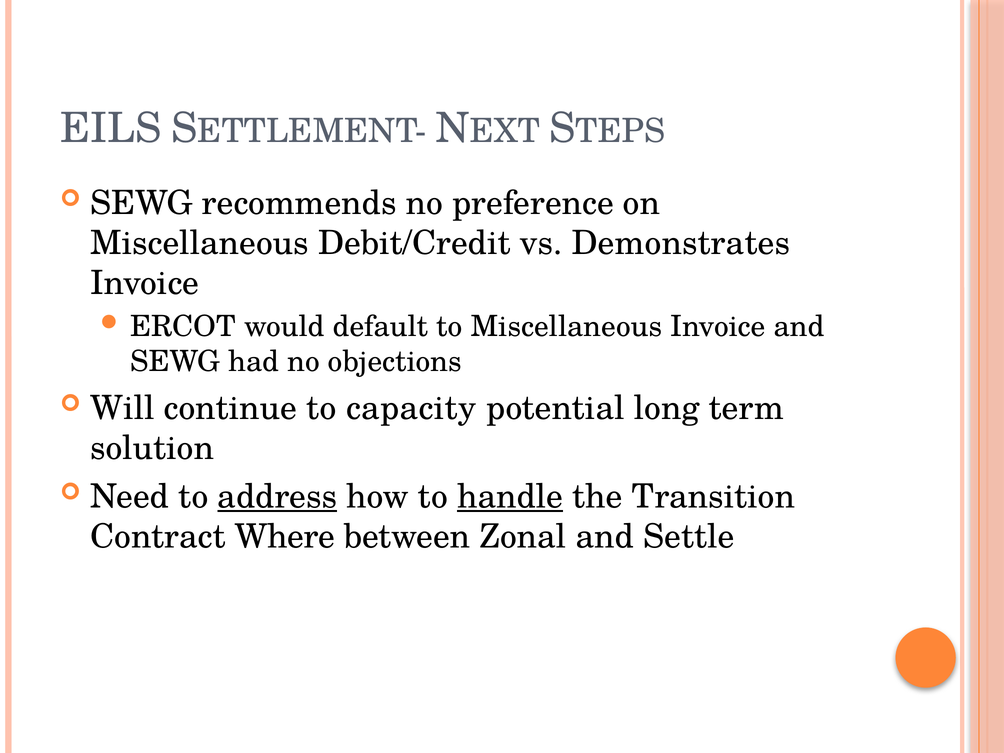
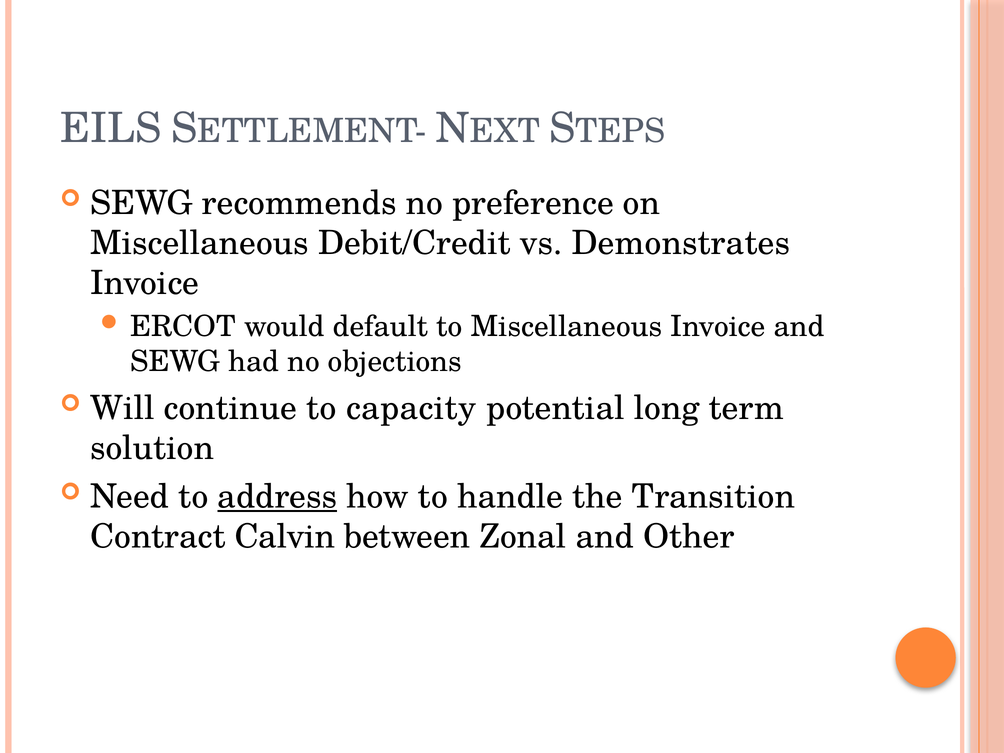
handle underline: present -> none (510, 497)
Where: Where -> Calvin (285, 537)
Settle: Settle -> Other (689, 537)
